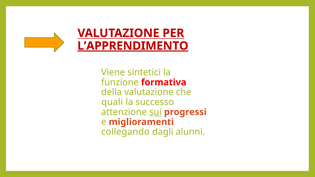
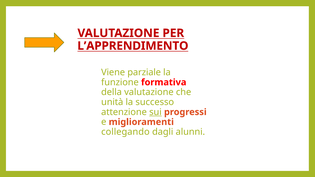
L’APPRENDIMENTO underline: present -> none (133, 46)
sintetici: sintetici -> parziale (144, 72)
quali: quali -> unità (112, 102)
